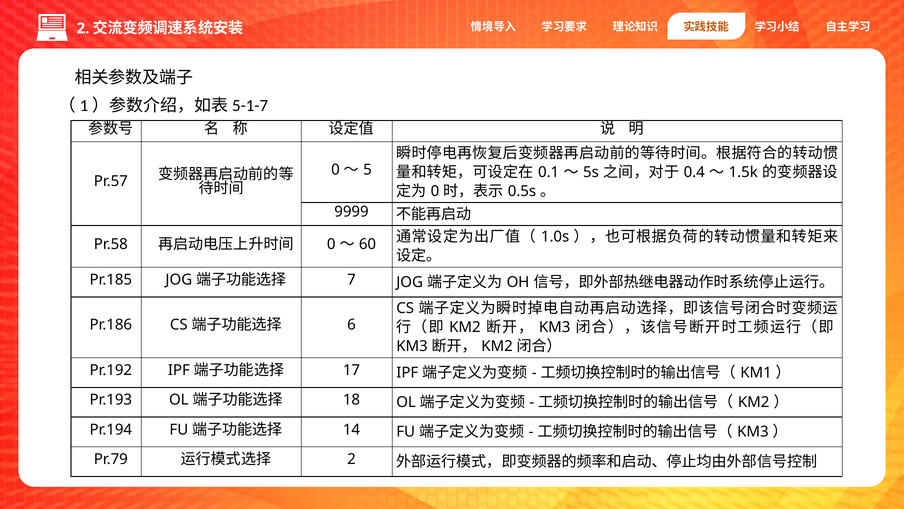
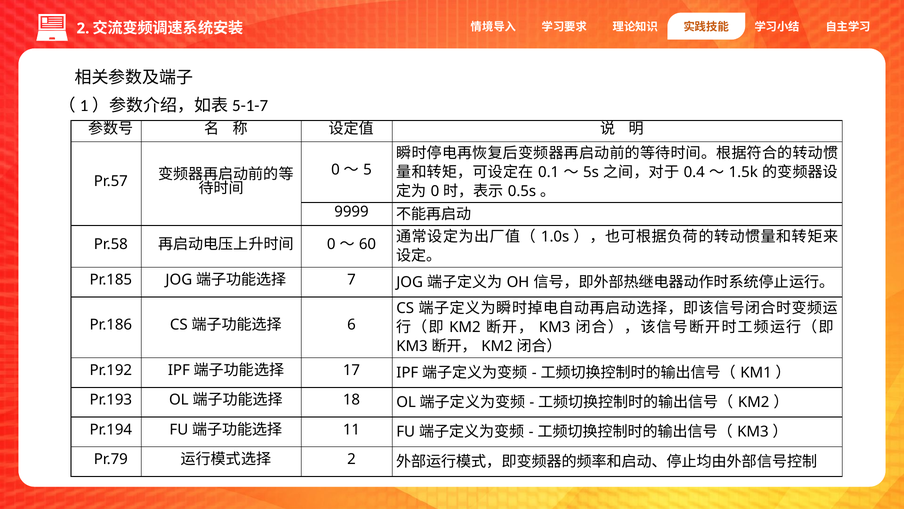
14: 14 -> 11 (351, 429)
